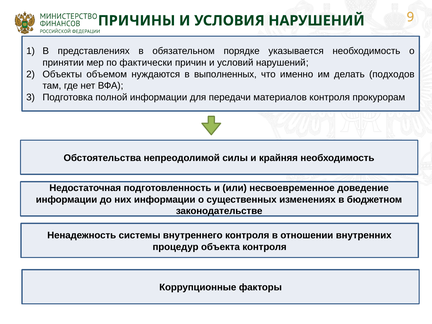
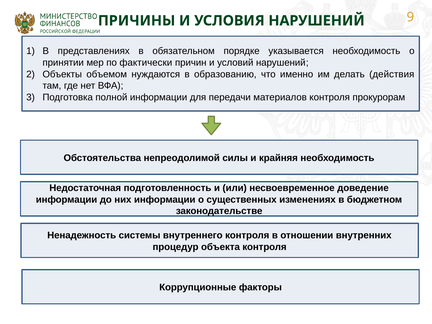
выполненных: выполненных -> образованию (225, 74)
подходов: подходов -> действия (392, 74)
